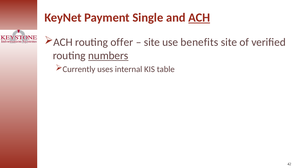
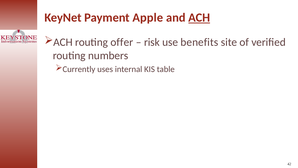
Single: Single -> Apple (148, 18)
site: site -> risk (152, 42)
numbers underline: present -> none (108, 56)
